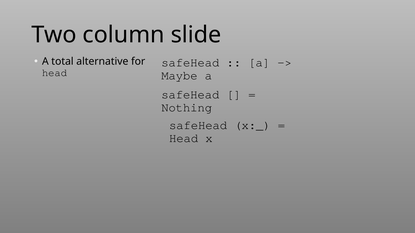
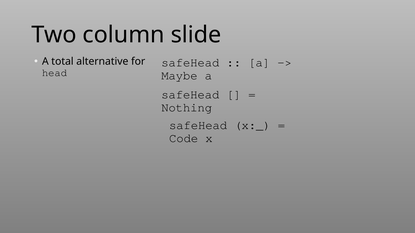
Head: Head -> Code (184, 138)
